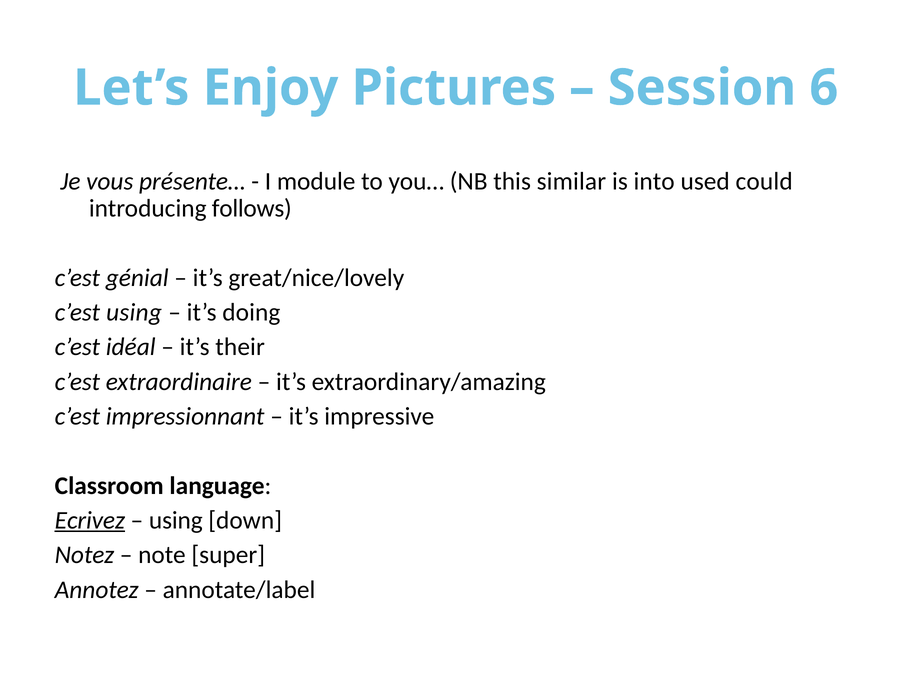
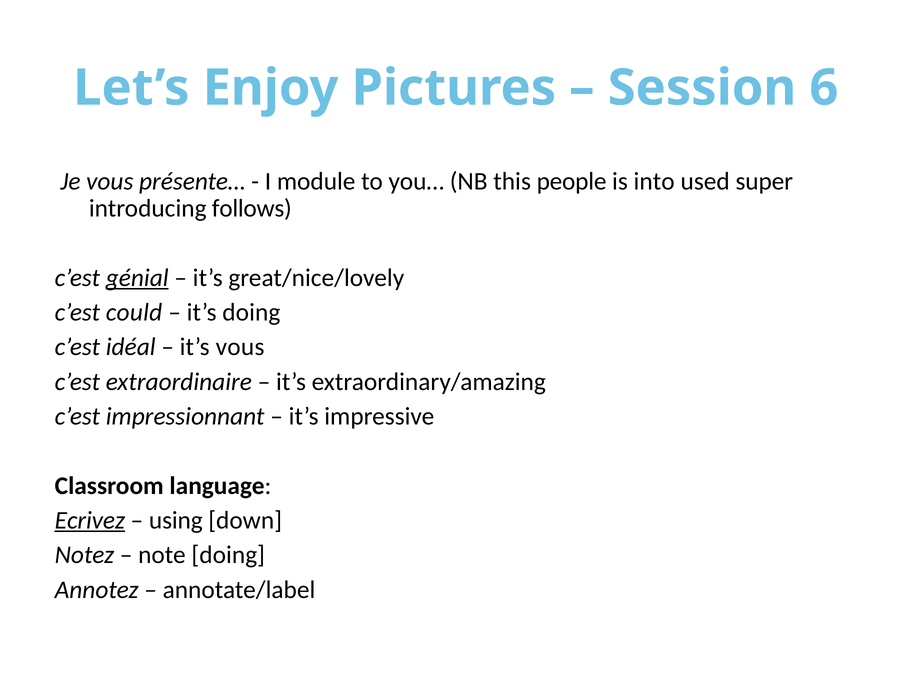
similar: similar -> people (572, 181)
could: could -> super (764, 181)
génial underline: none -> present (137, 278)
c’est using: using -> could (134, 312)
it’s their: their -> vous (240, 347)
note super: super -> doing (228, 555)
